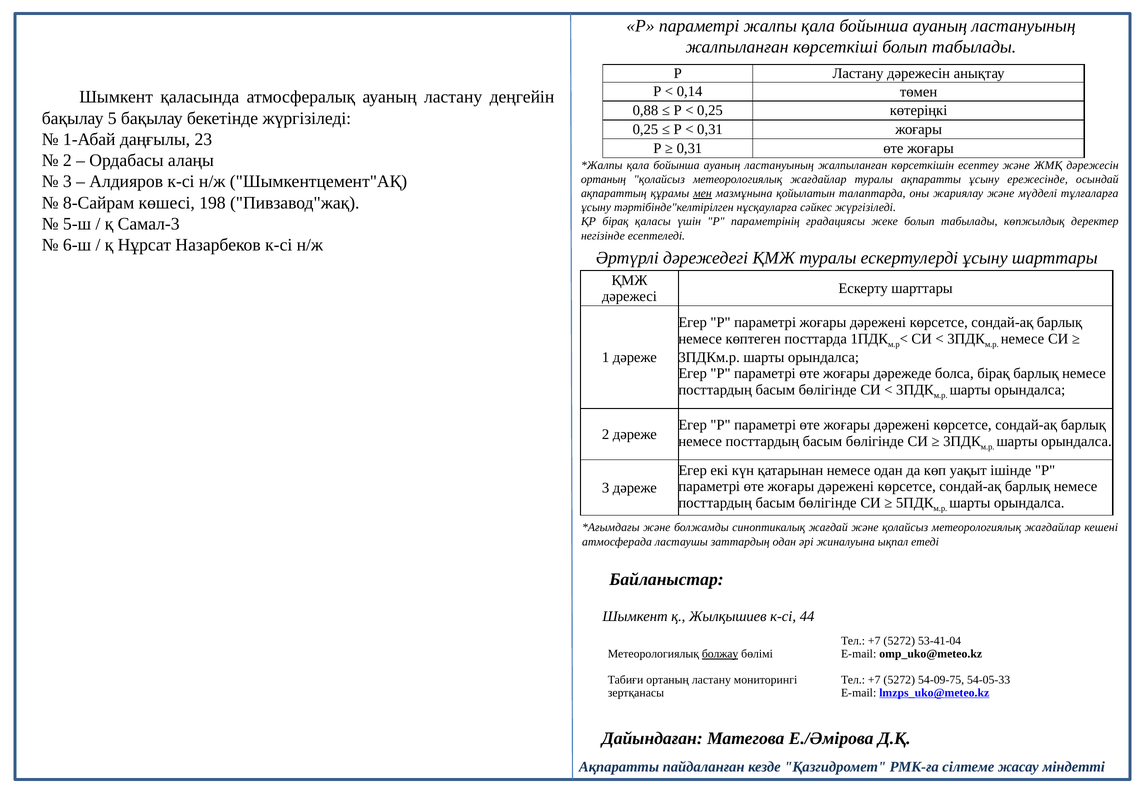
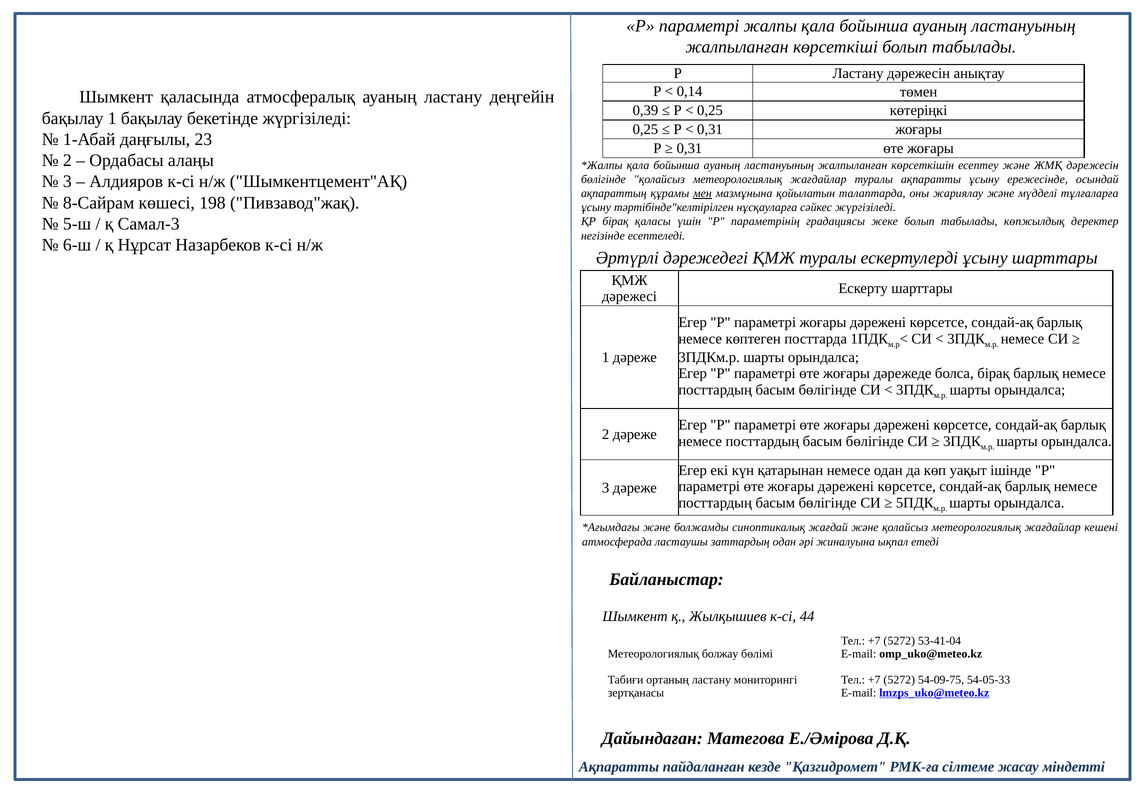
0,88: 0,88 -> 0,39 (645, 110)
бақылау 5: 5 -> 1 (112, 118)
ортаның: ортаның -> бөлігінде (603, 179)
болжау underline: present -> none (720, 654)
